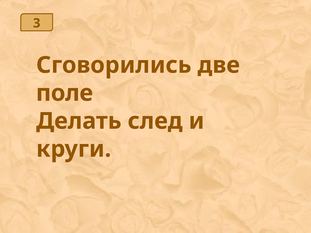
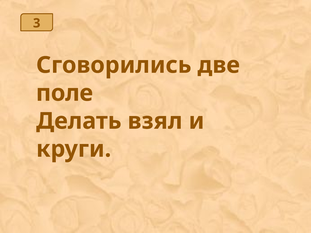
след: след -> взял (155, 121)
